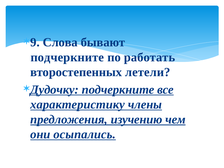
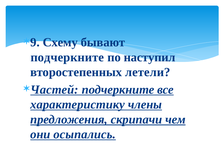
Слова: Слова -> Схему (60, 42)
работать: работать -> наступил (150, 57)
Дудочку: Дудочку -> Частей (54, 90)
изучению: изучению -> скрипачи (136, 119)
